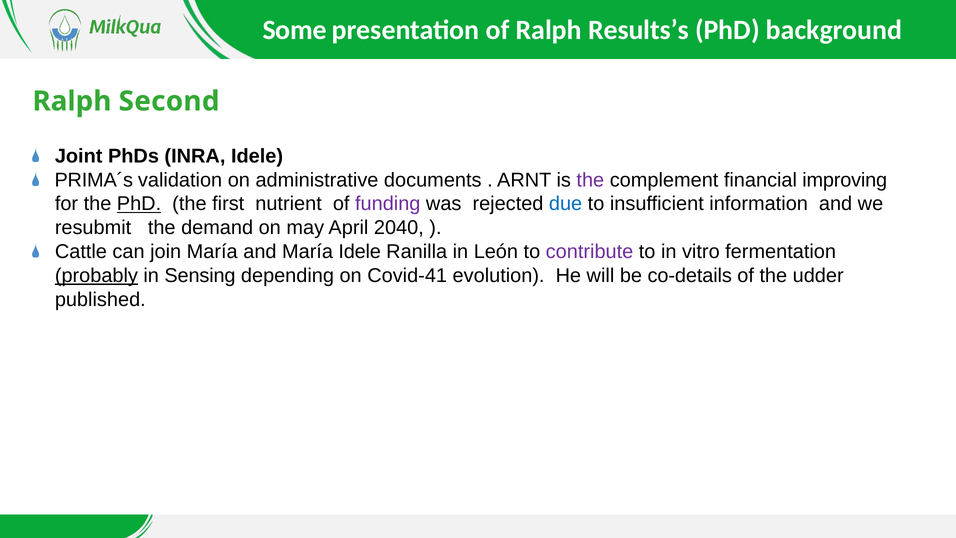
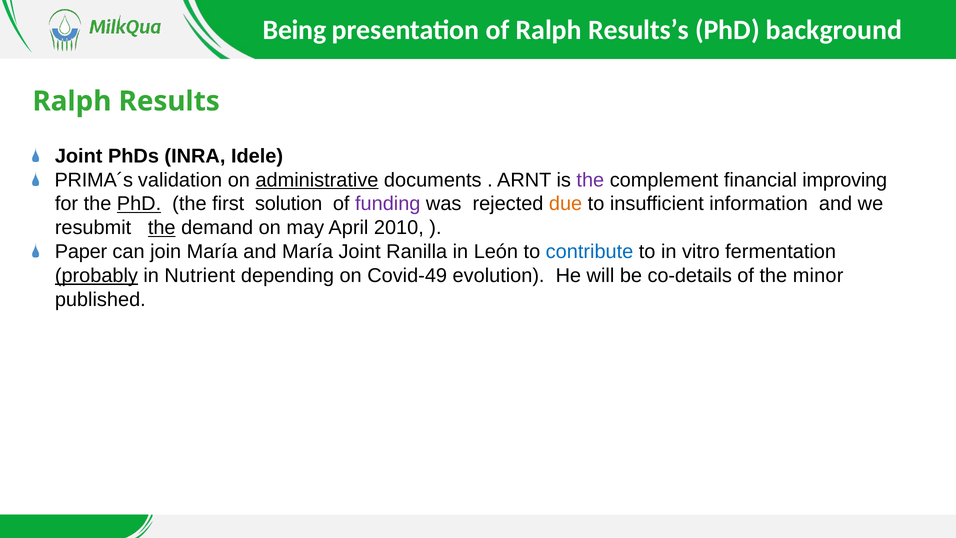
Some: Some -> Being (295, 30)
Second: Second -> Results (169, 101)
administrative underline: none -> present (317, 180)
nutrient: nutrient -> solution (289, 204)
due colour: blue -> orange (566, 204)
the underline: none -> present (162, 228)
2040: 2040 -> 2010 (399, 228)
Cattle: Cattle -> Paper (81, 252)
María Idele: Idele -> Joint (360, 252)
contribute colour: purple -> blue (590, 252)
Sensing: Sensing -> Nutrient (200, 276)
Covid-41: Covid-41 -> Covid-49 (407, 276)
udder: udder -> minor (818, 276)
